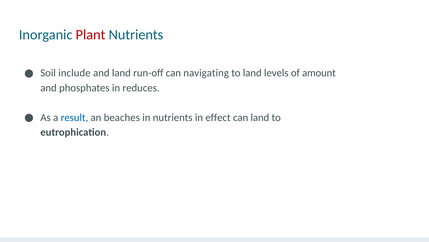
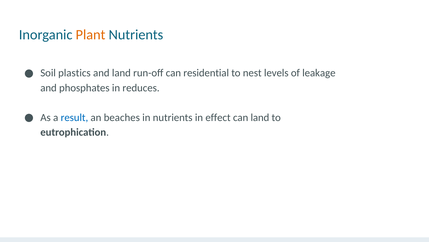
Plant colour: red -> orange (91, 35)
include: include -> plastics (74, 73)
navigating: navigating -> residential (206, 73)
to land: land -> nest (252, 73)
amount: amount -> leakage (319, 73)
